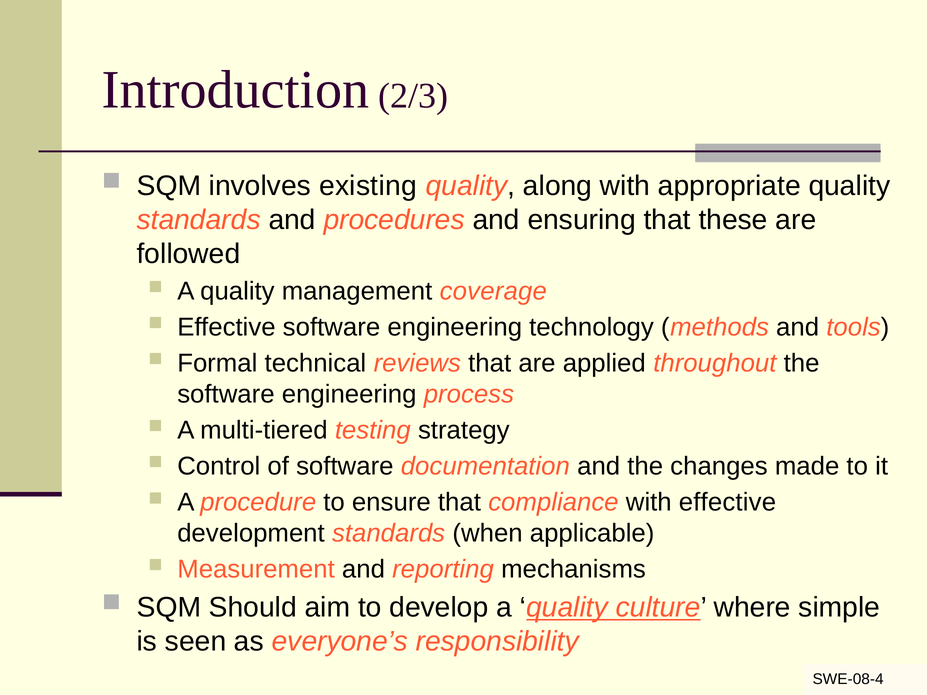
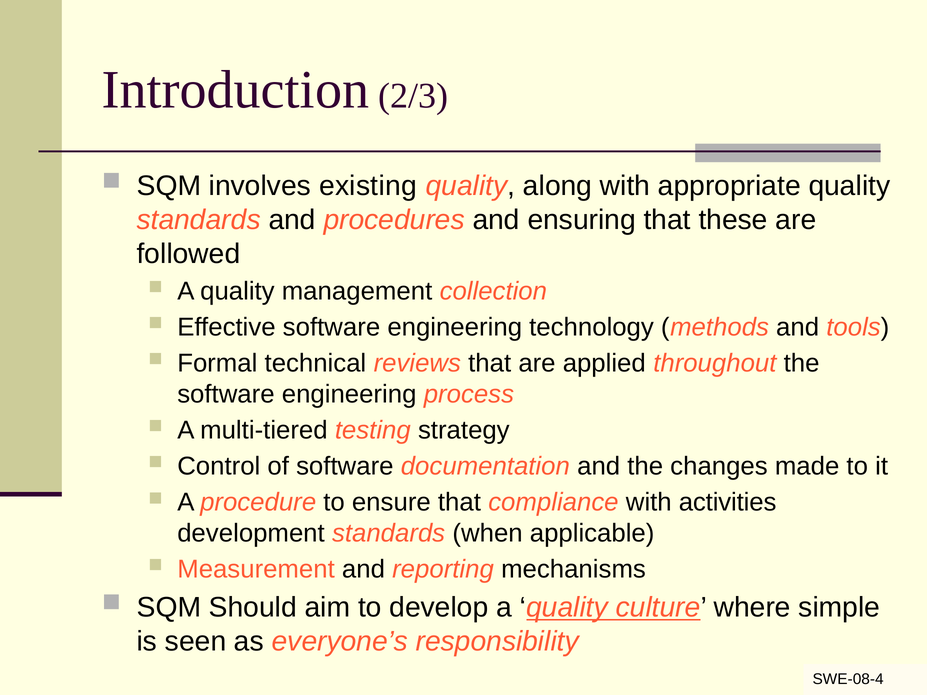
coverage: coverage -> collection (493, 291)
with effective: effective -> activities (728, 502)
